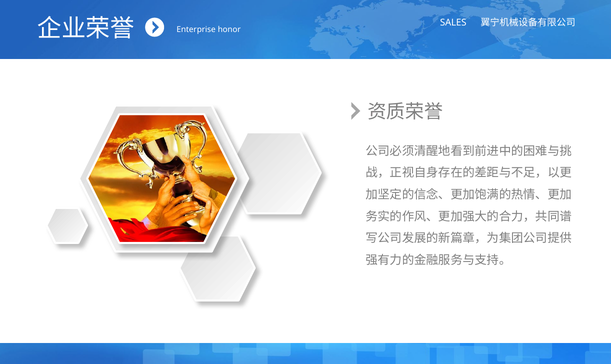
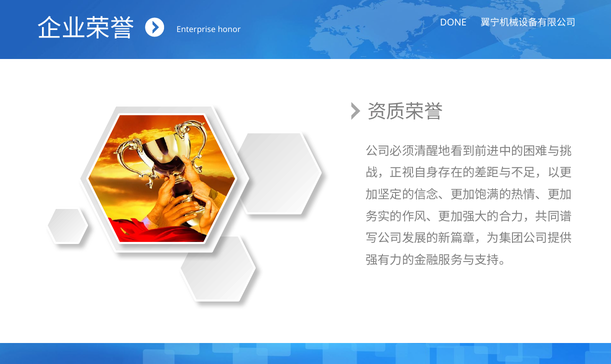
SALES: SALES -> DONE (453, 23)
